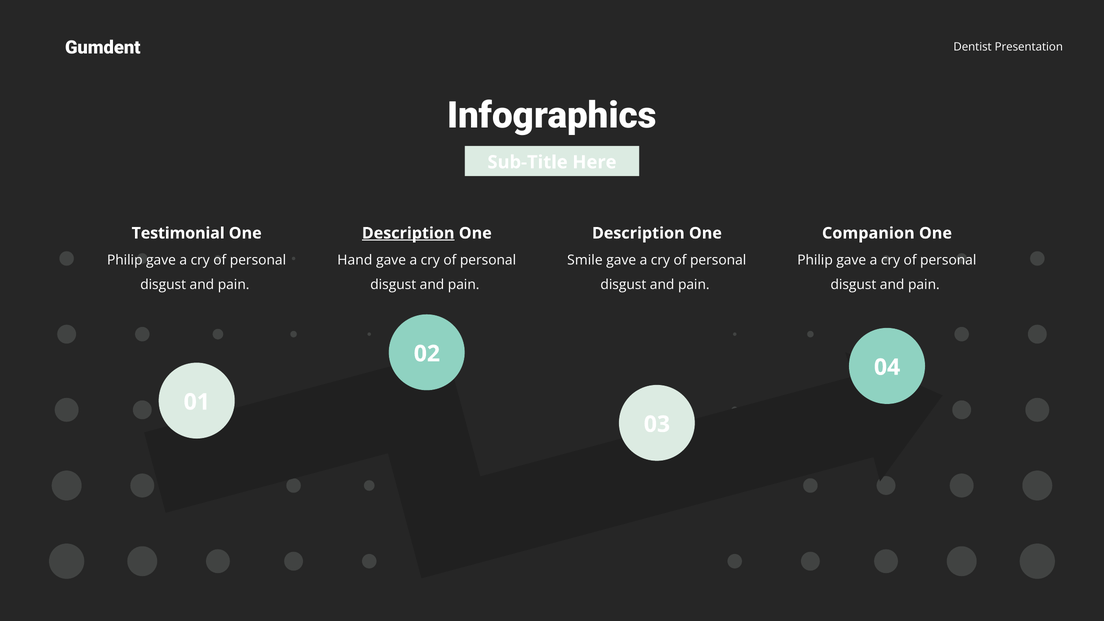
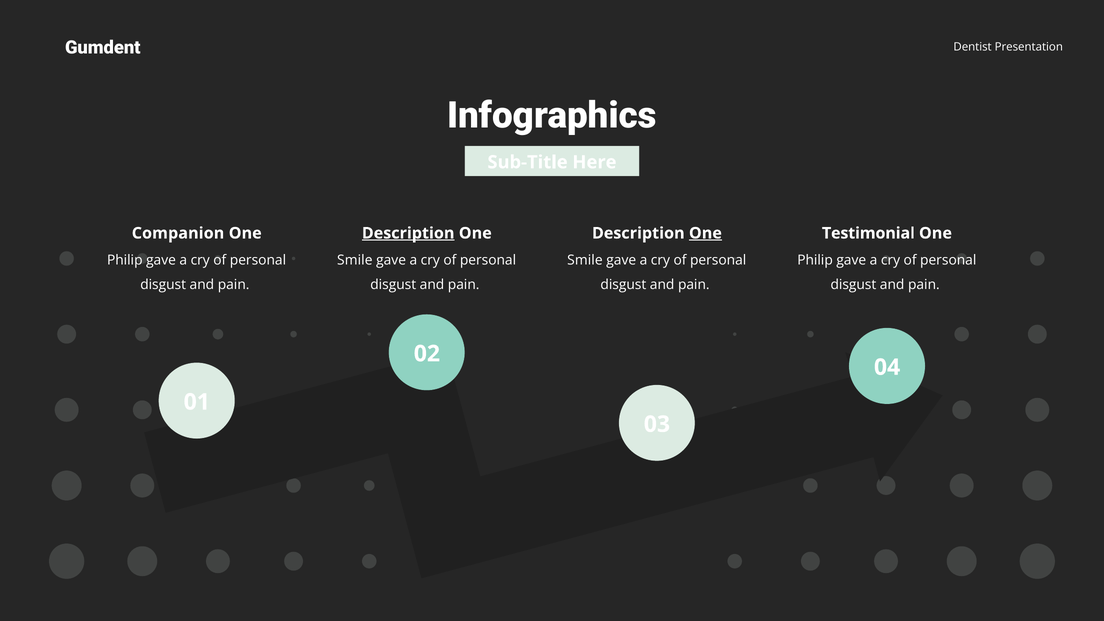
Testimonial: Testimonial -> Companion (178, 233)
One underline: none -> present (705, 233)
Companion: Companion -> Testimonial (868, 233)
Hand: Hand -> Smile (355, 260)
